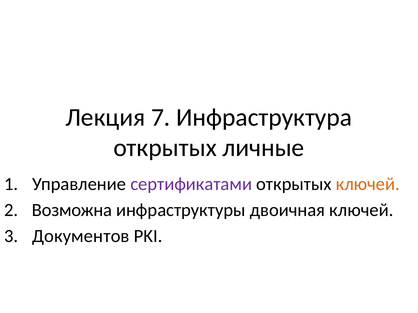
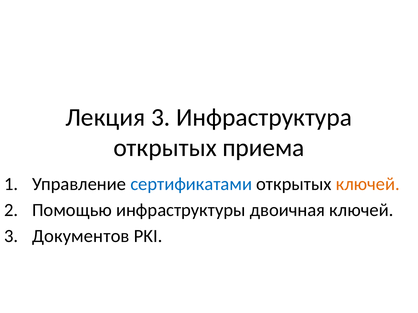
Лекция 7: 7 -> 3 (161, 117)
личные: личные -> приема (263, 148)
сертификатами colour: purple -> blue (191, 184)
Возможна: Возможна -> Помощью (72, 211)
